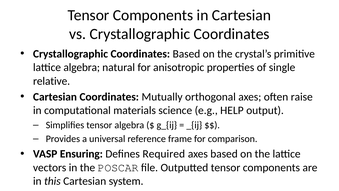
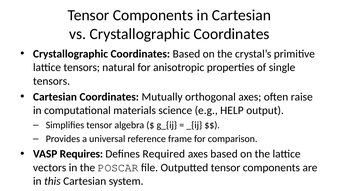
lattice algebra: algebra -> tensors (82, 67)
relative: relative -> tensors (52, 81)
VASP Ensuring: Ensuring -> Requires (81, 154)
